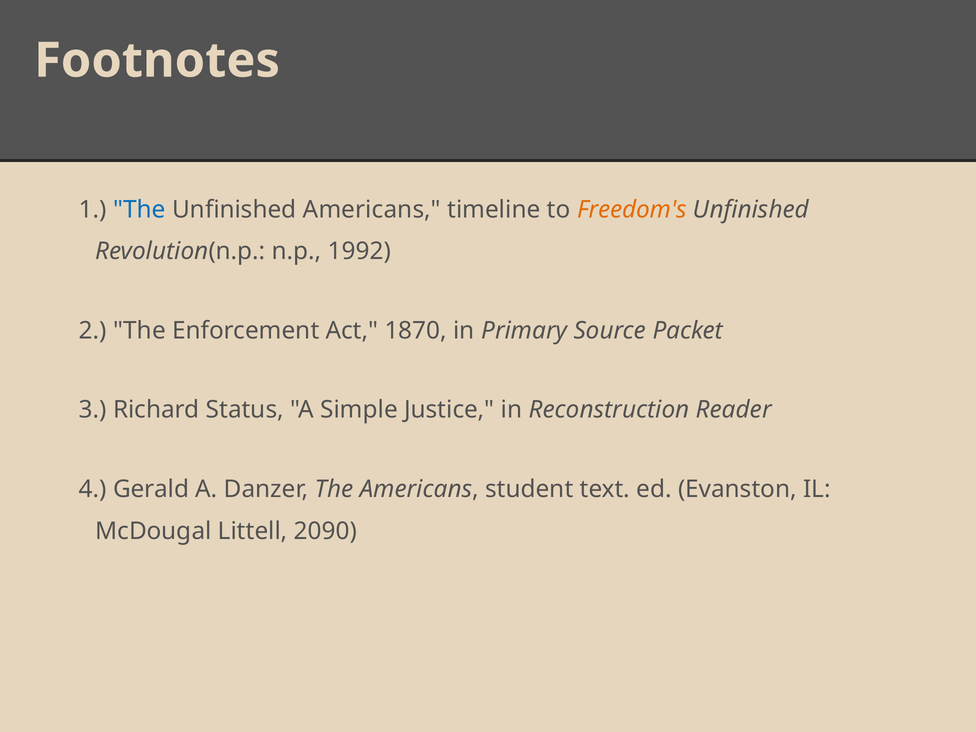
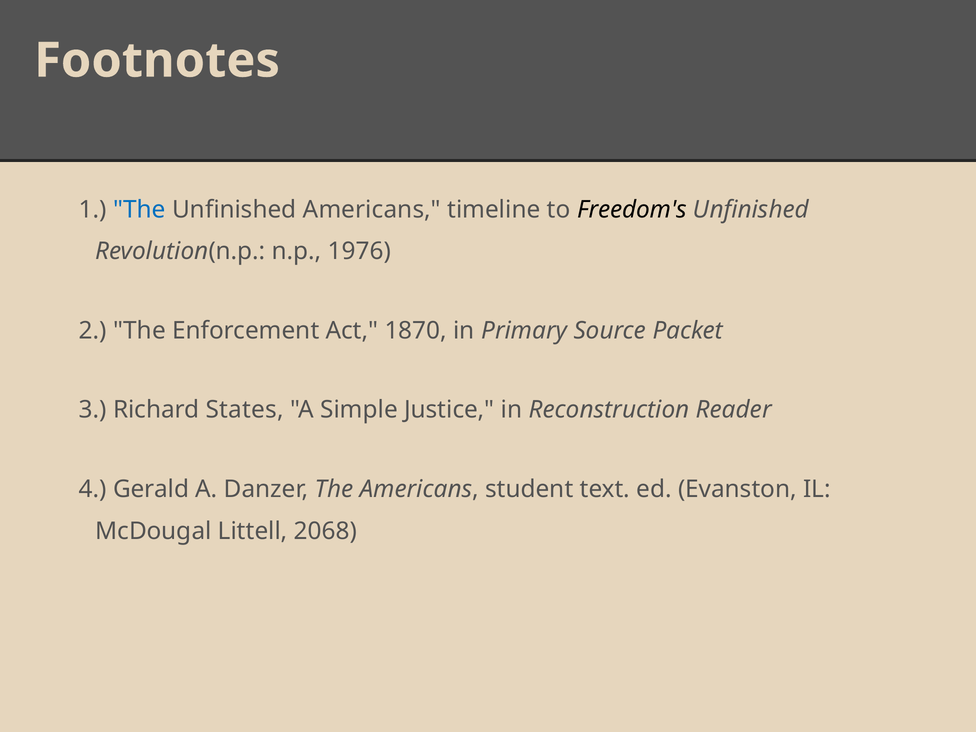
Freedom's colour: orange -> black (632, 209)
1992: 1992 -> 1976 (359, 251)
Status: Status -> States (245, 410)
2090: 2090 -> 2068 (325, 531)
